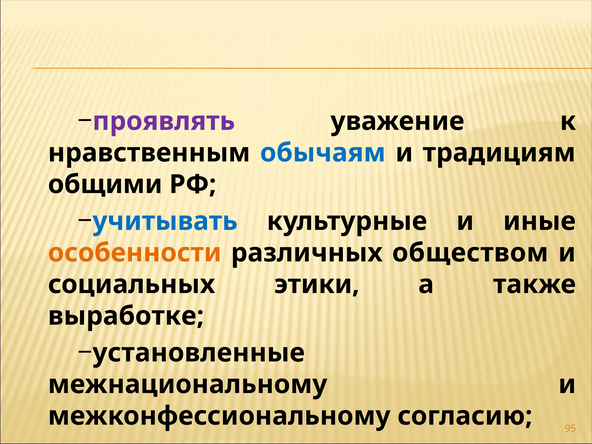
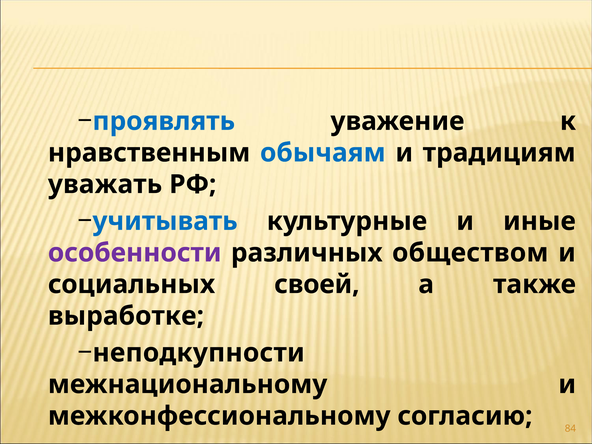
проявлять colour: purple -> blue (164, 121)
общими: общими -> уважать (105, 184)
особенности colour: orange -> purple (135, 253)
этики: этики -> своей (317, 284)
установленные: установленные -> неподкупности (199, 353)
95: 95 -> 84 (570, 429)
